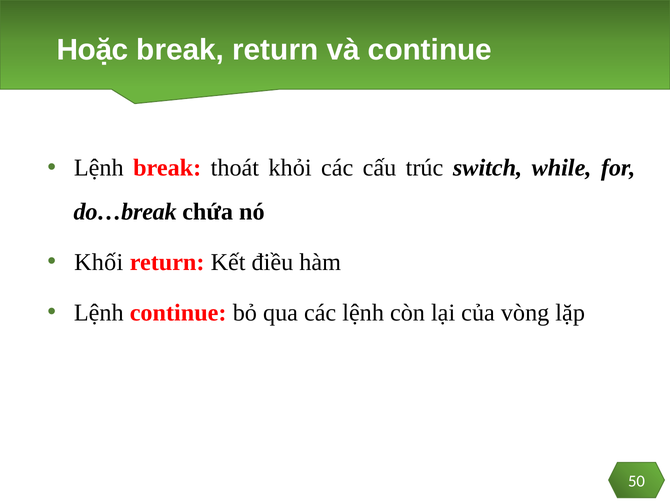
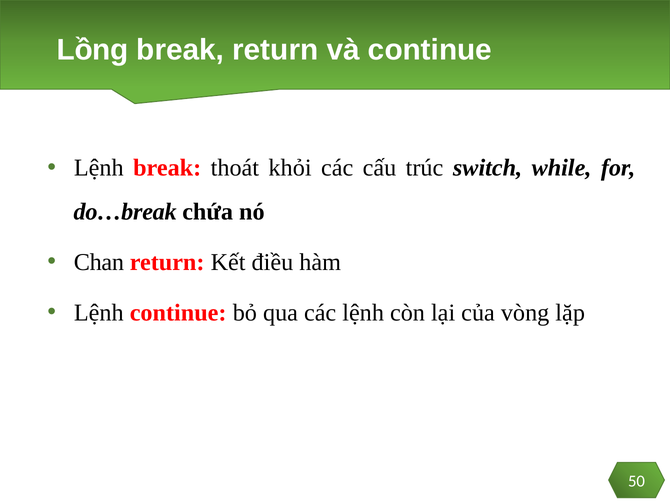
Hoặc: Hoặc -> Lồng (93, 50)
Khối: Khối -> Chan (99, 262)
